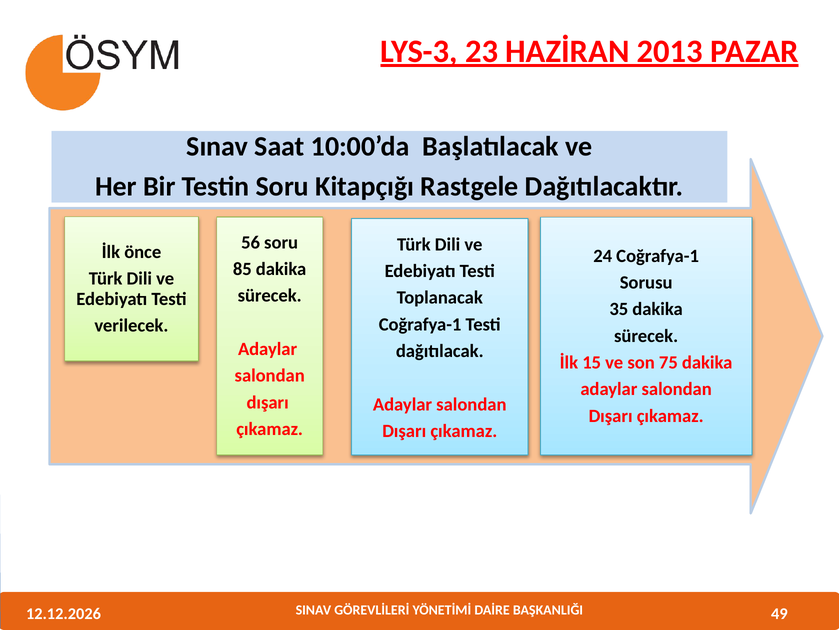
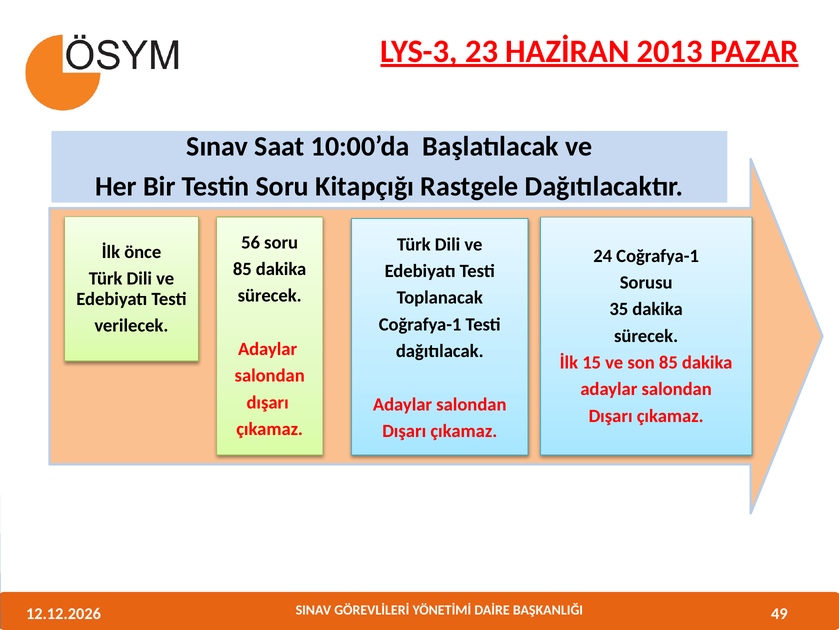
son 75: 75 -> 85 (668, 362)
